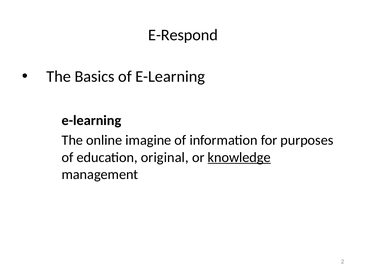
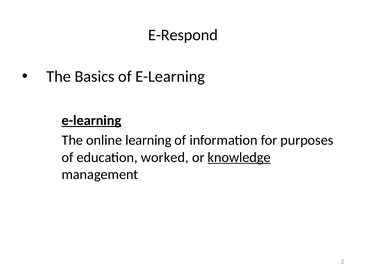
e-learning underline: none -> present (91, 121)
imagine: imagine -> learning (148, 141)
original: original -> worked (165, 158)
